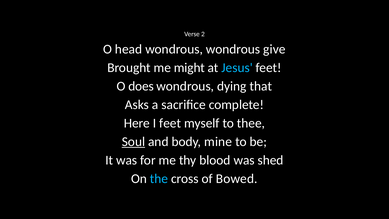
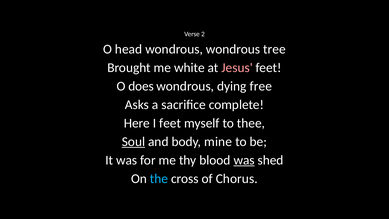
give: give -> tree (274, 49)
might: might -> white (189, 68)
Jesus colour: light blue -> pink (237, 68)
that: that -> free (261, 86)
was underline: none -> present (244, 160)
Bowed: Bowed -> Chorus (237, 179)
